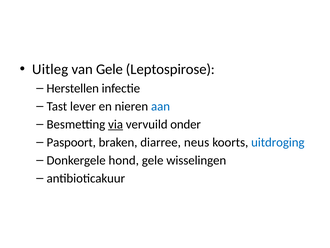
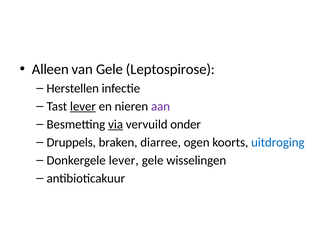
Uitleg: Uitleg -> Alleen (50, 69)
lever underline: none -> present (83, 106)
aan colour: blue -> purple (161, 106)
Paspoort: Paspoort -> Druppels (71, 142)
neus: neus -> ogen (197, 142)
Donkergele hond: hond -> lever (124, 160)
